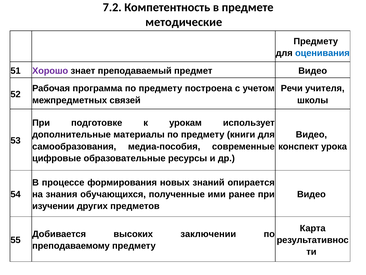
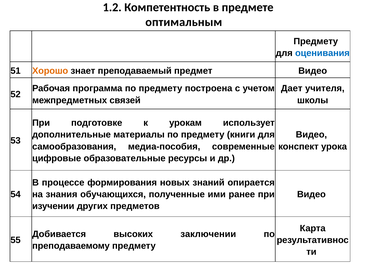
7.2: 7.2 -> 1.2 (112, 7)
методические: методические -> оптимальным (184, 22)
Хорошо colour: purple -> orange (50, 71)
Речи: Речи -> Дает (292, 88)
